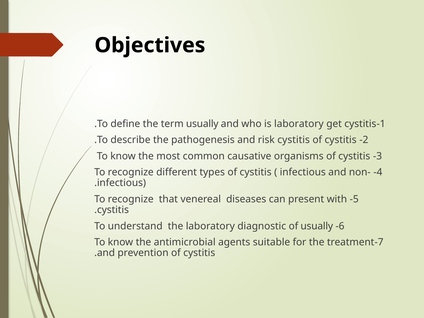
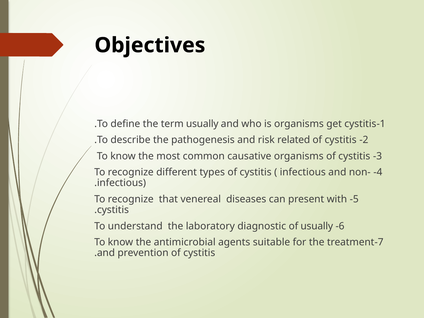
is laboratory: laboratory -> organisms (299, 124)
risk cystitis: cystitis -> related (294, 140)
